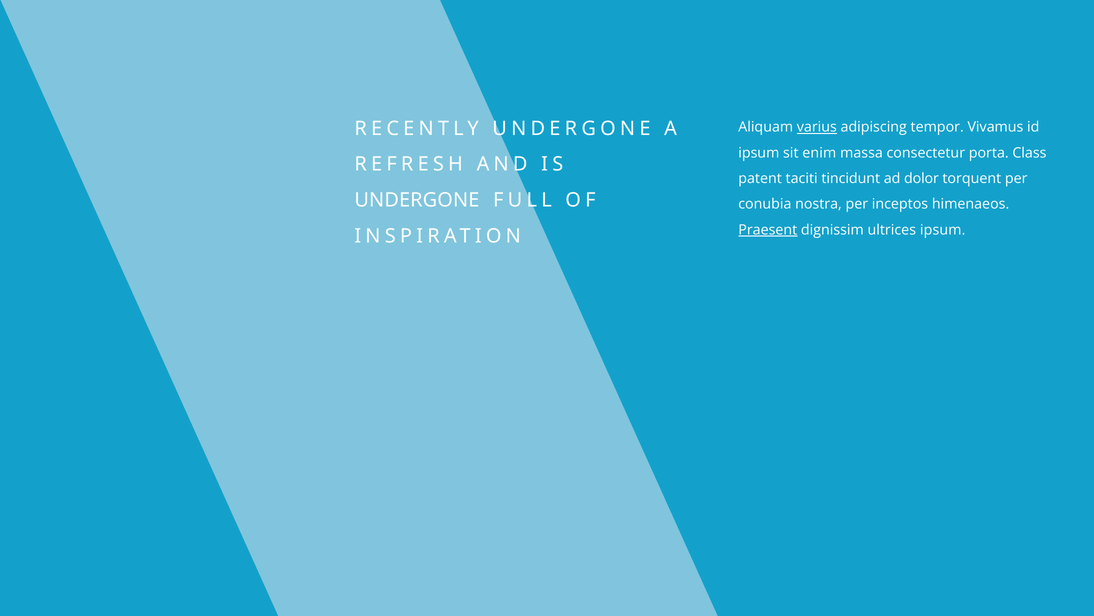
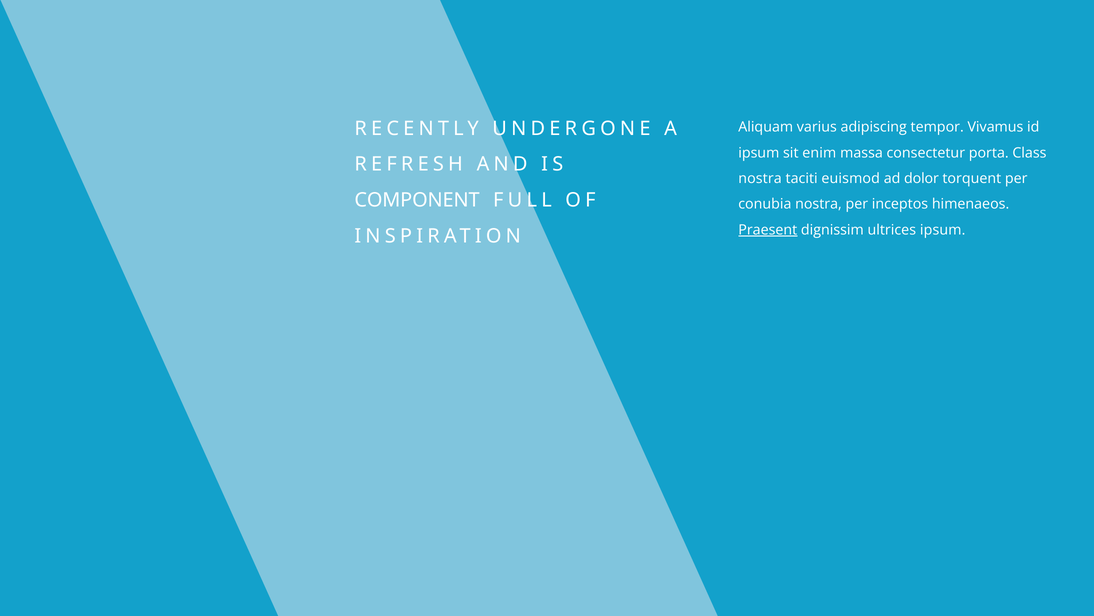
varius underline: present -> none (817, 127)
patent: patent -> nostra (760, 178)
tincidunt: tincidunt -> euismod (851, 178)
UNDERGONE: UNDERGONE -> COMPONENT (417, 200)
